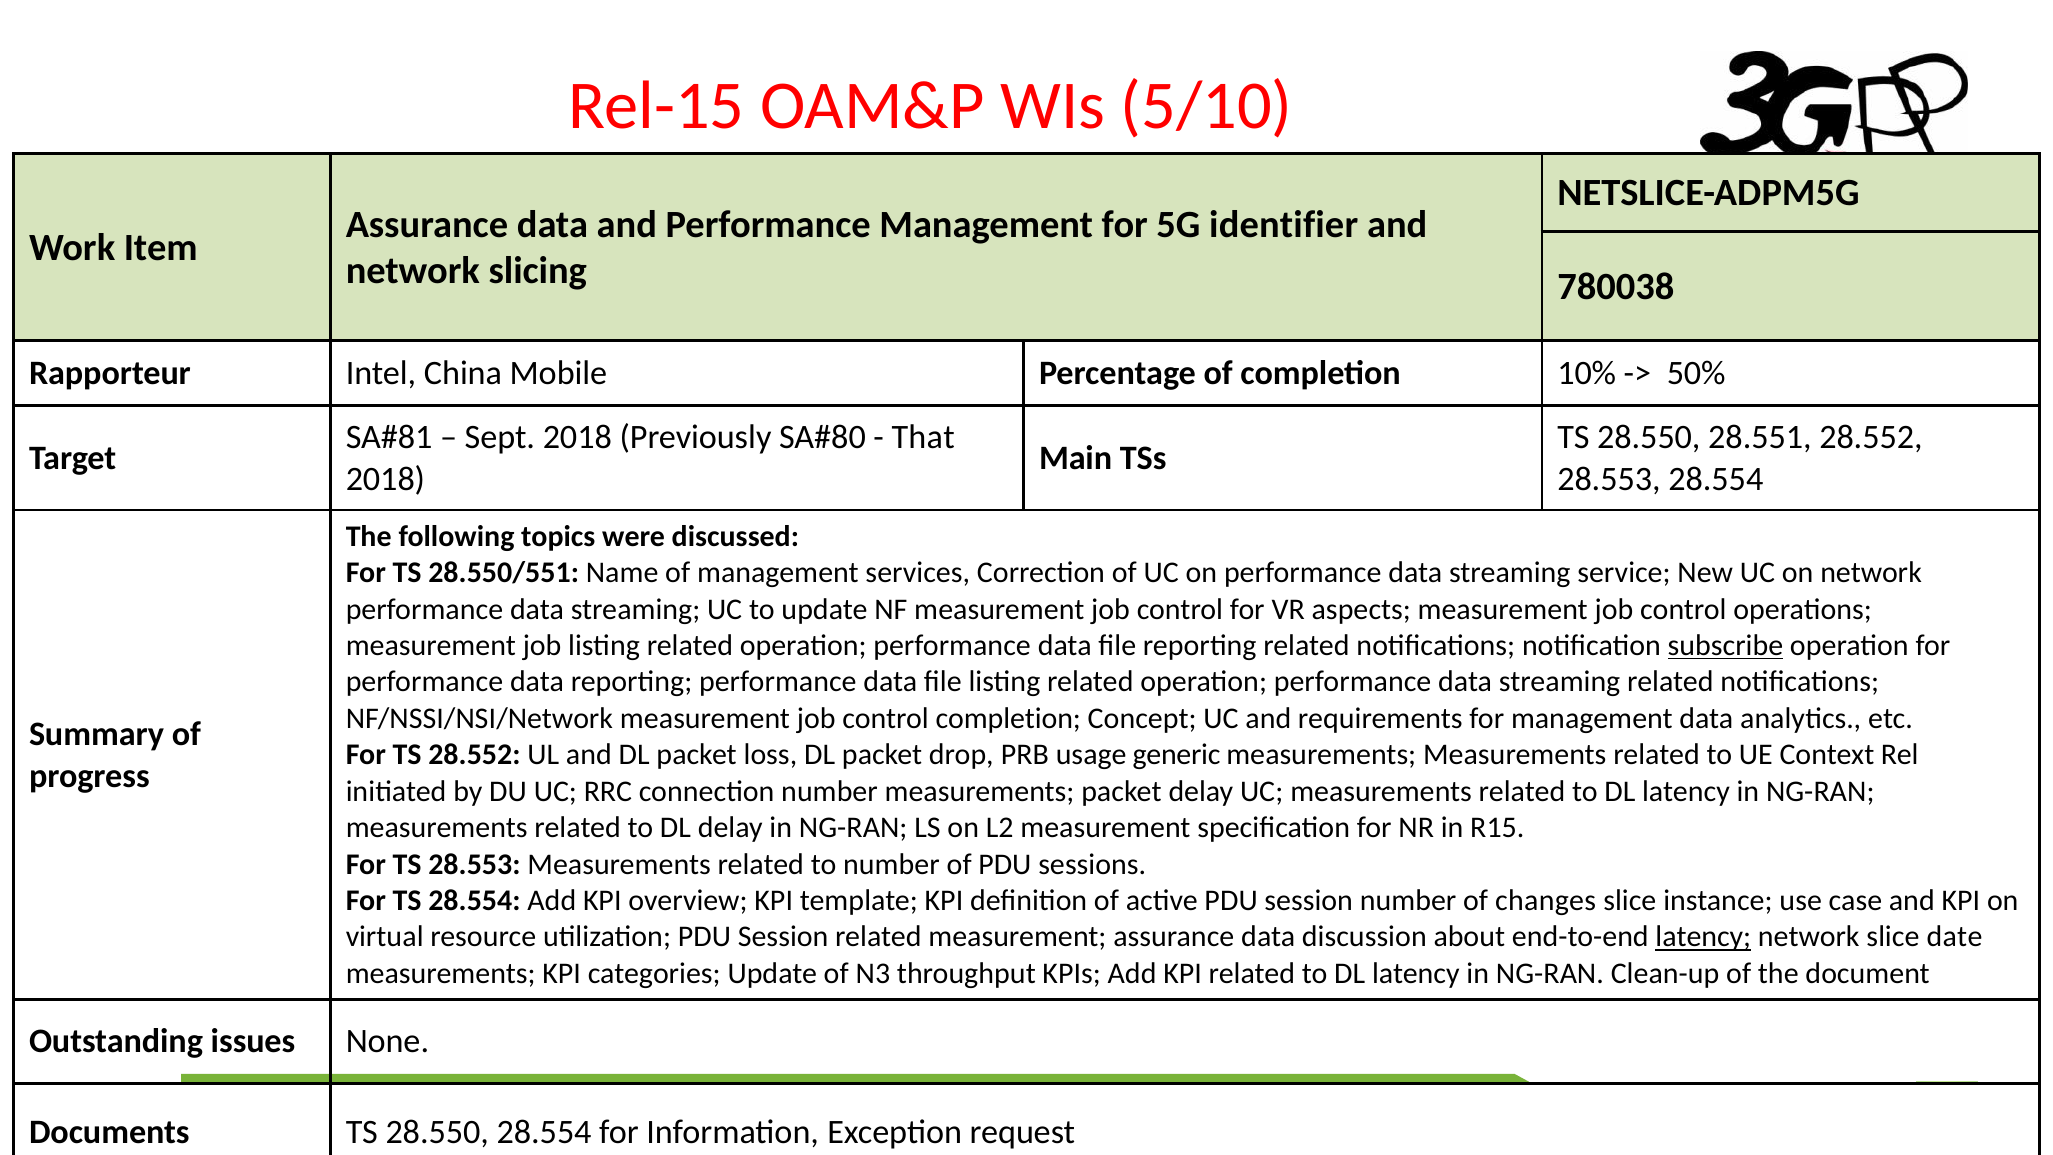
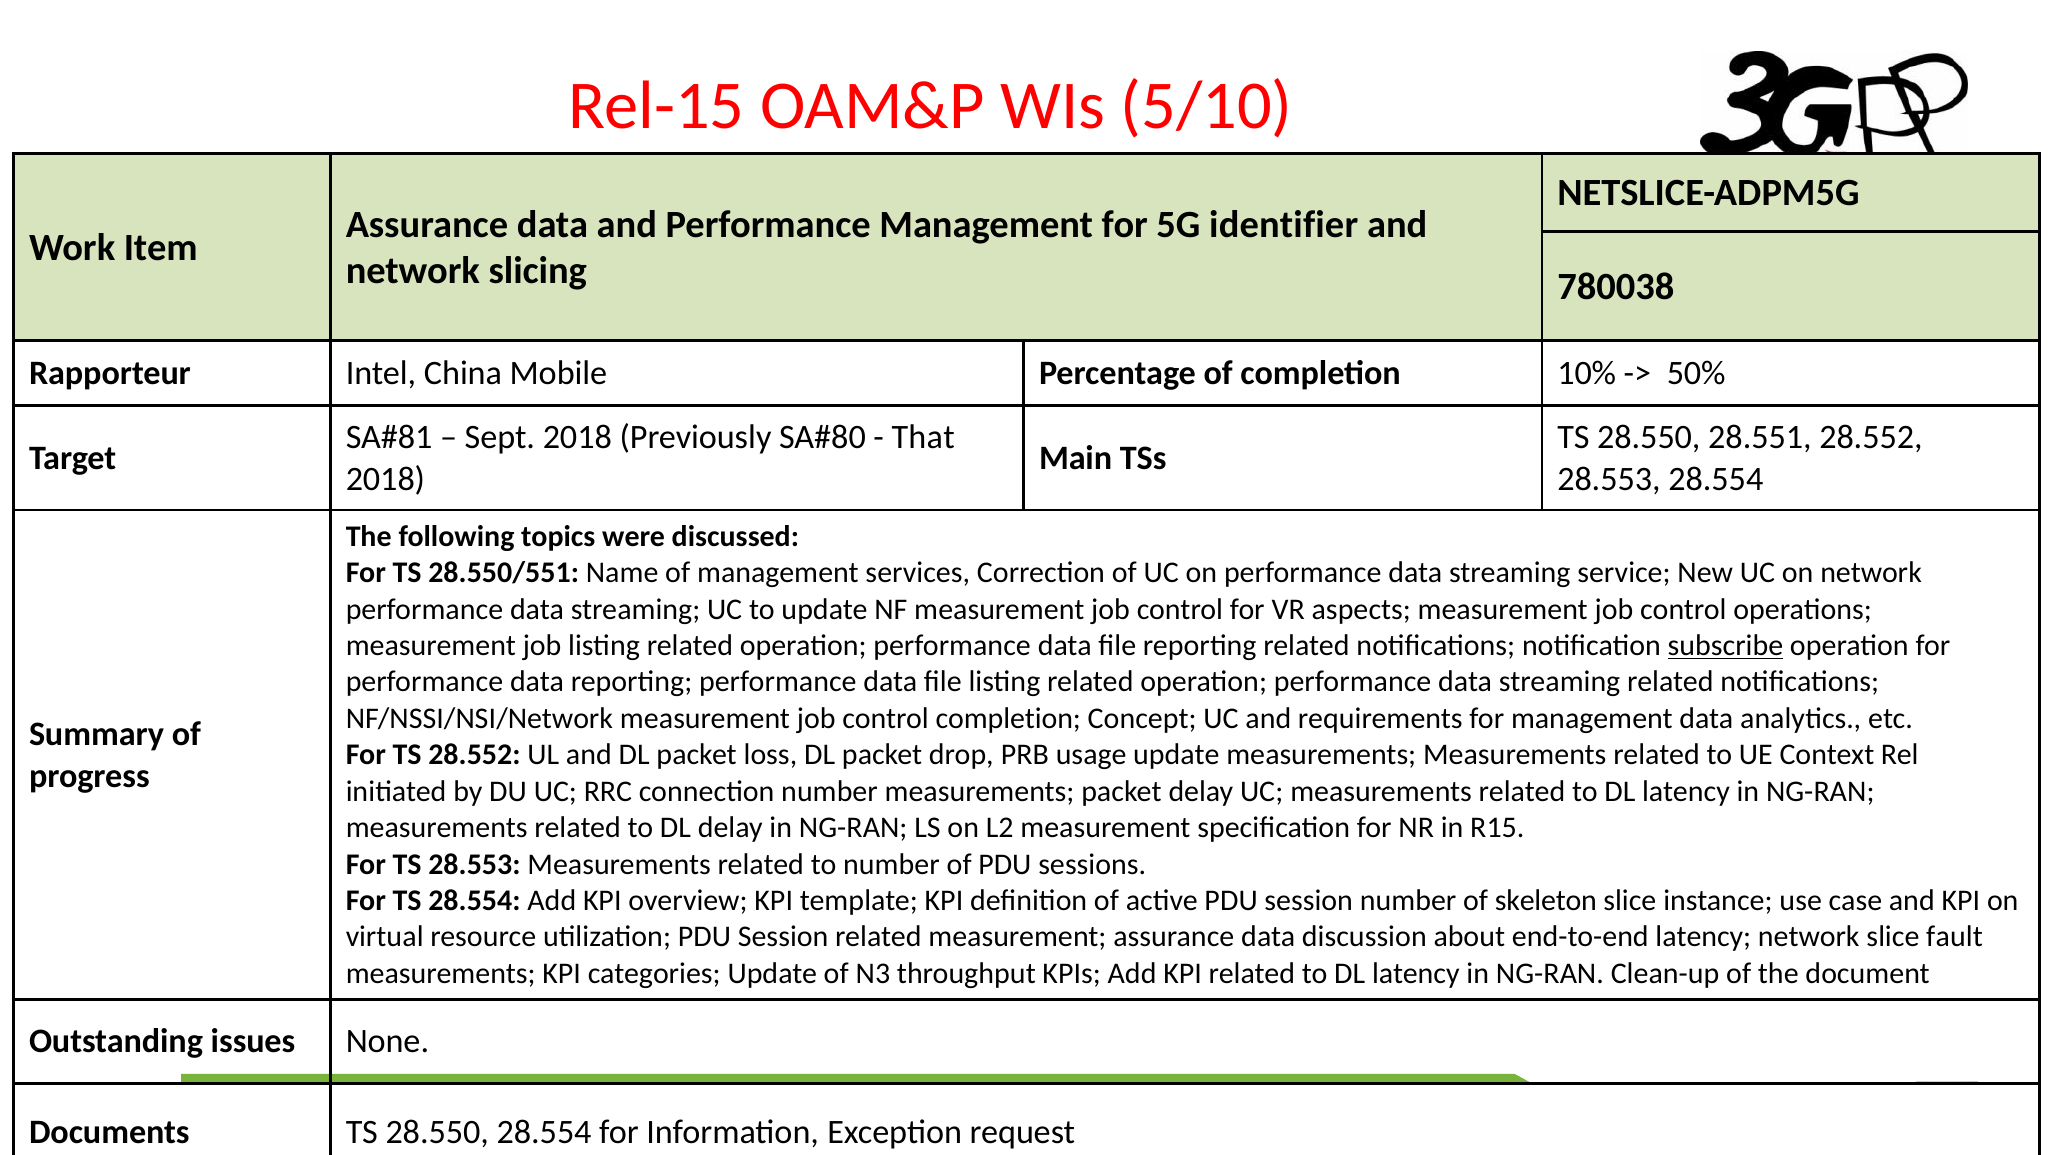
usage generic: generic -> update (1176, 755)
changes: changes -> skeleton (1546, 901)
latency underline: present -> none (1703, 937)
date: date -> fault (1955, 937)
